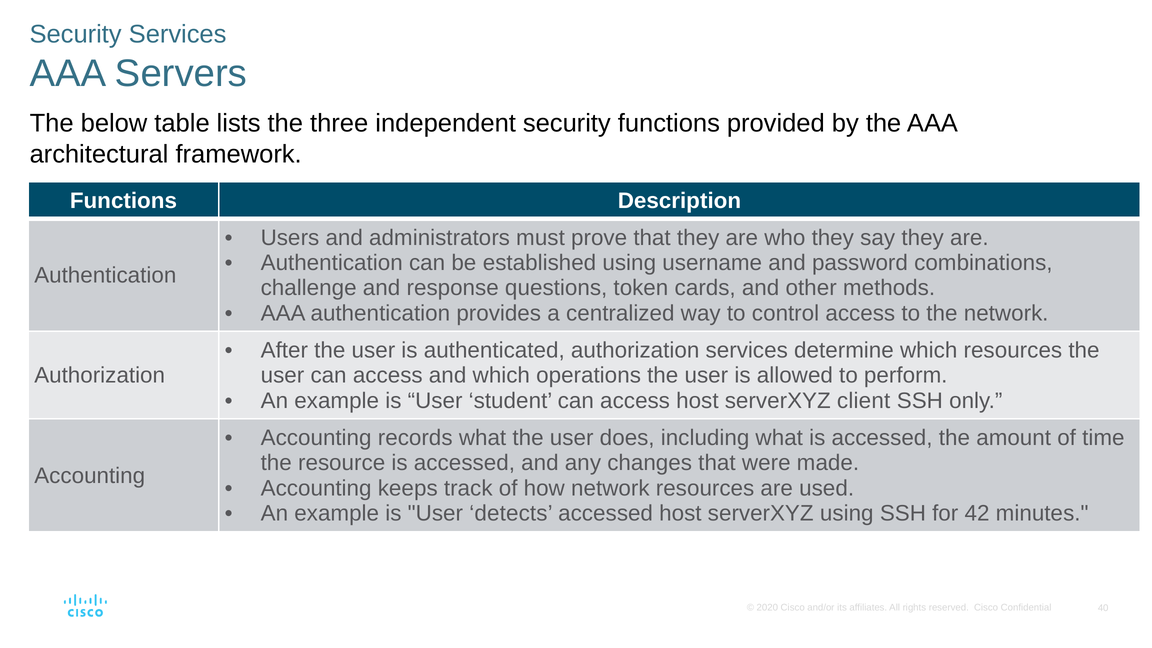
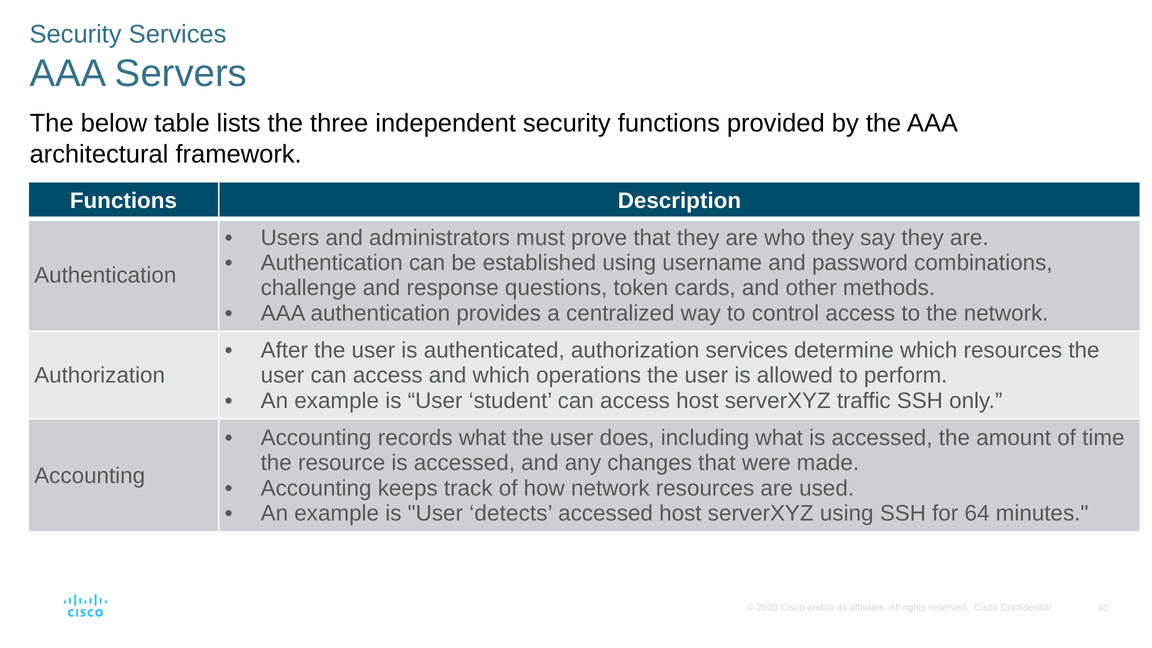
client: client -> traffic (864, 401)
42: 42 -> 64 (977, 513)
